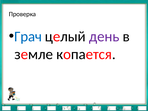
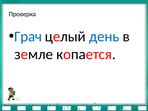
день colour: purple -> blue (104, 37)
